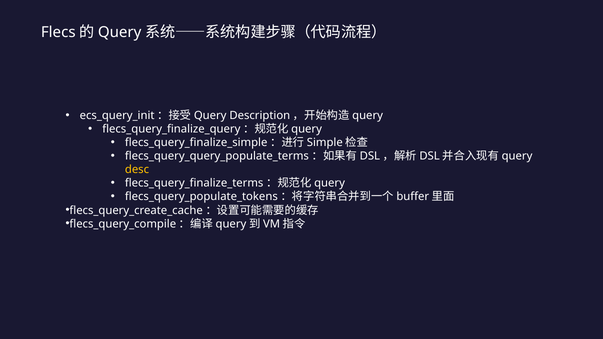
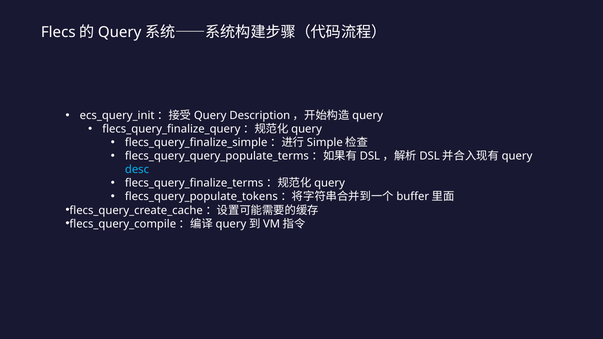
desc colour: yellow -> light blue (137, 170)
